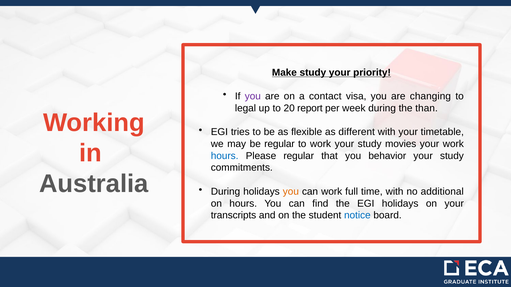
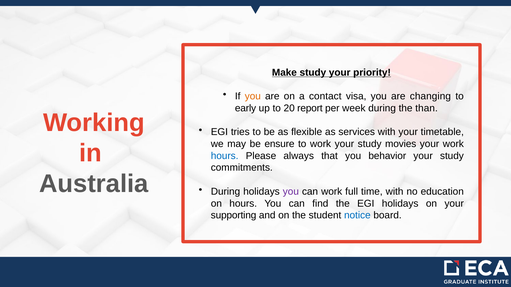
you colour: purple -> orange (253, 96)
legal: legal -> early (246, 108)
different: different -> services (357, 132)
be regular: regular -> ensure (279, 144)
Please regular: regular -> always (299, 156)
you colour: orange -> purple (291, 192)
additional: additional -> education (442, 192)
transcripts: transcripts -> supporting (234, 216)
